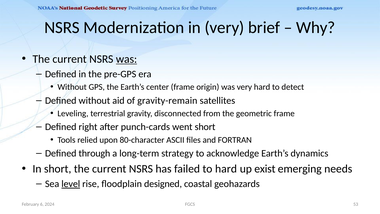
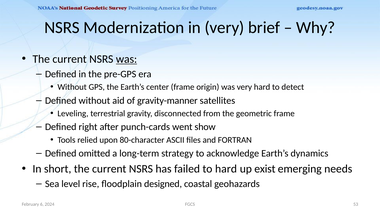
gravity-remain: gravity-remain -> gravity-manner (167, 100)
went short: short -> show (205, 127)
through: through -> omitted (94, 153)
level underline: present -> none (71, 184)
